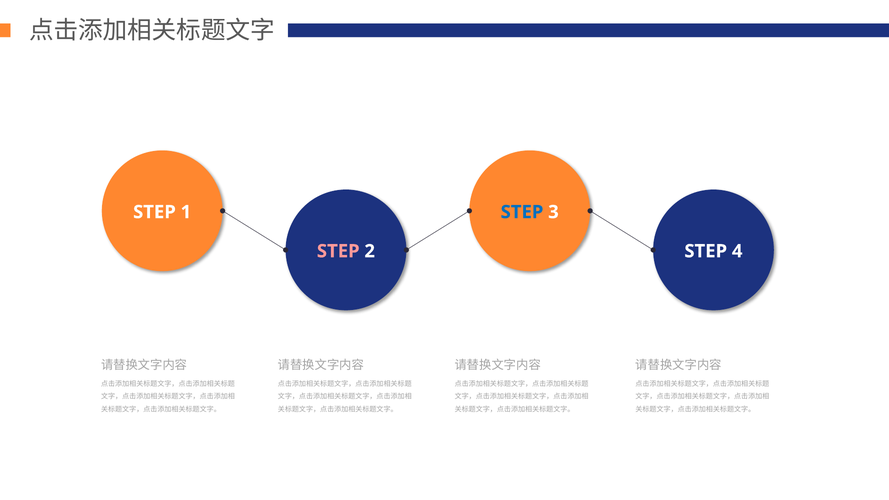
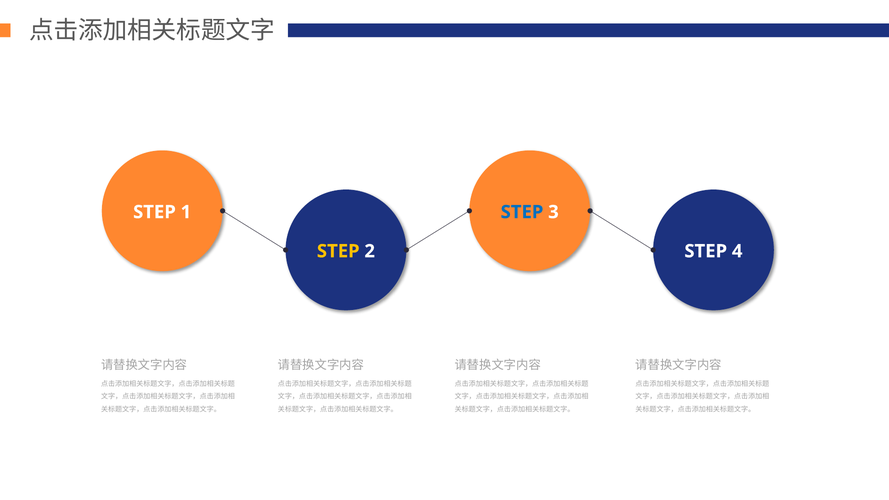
STEP colour: pink -> yellow (338, 251)
